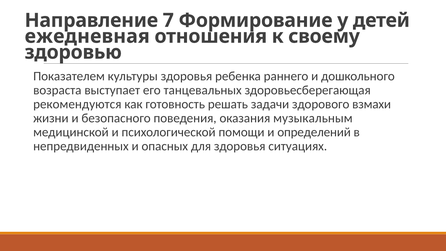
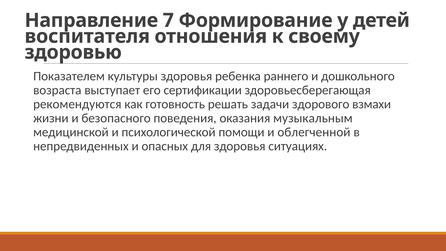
ежедневная: ежедневная -> воспитателя (87, 36)
танцевальных: танцевальных -> сертификации (203, 90)
определений: определений -> облегченной (314, 132)
